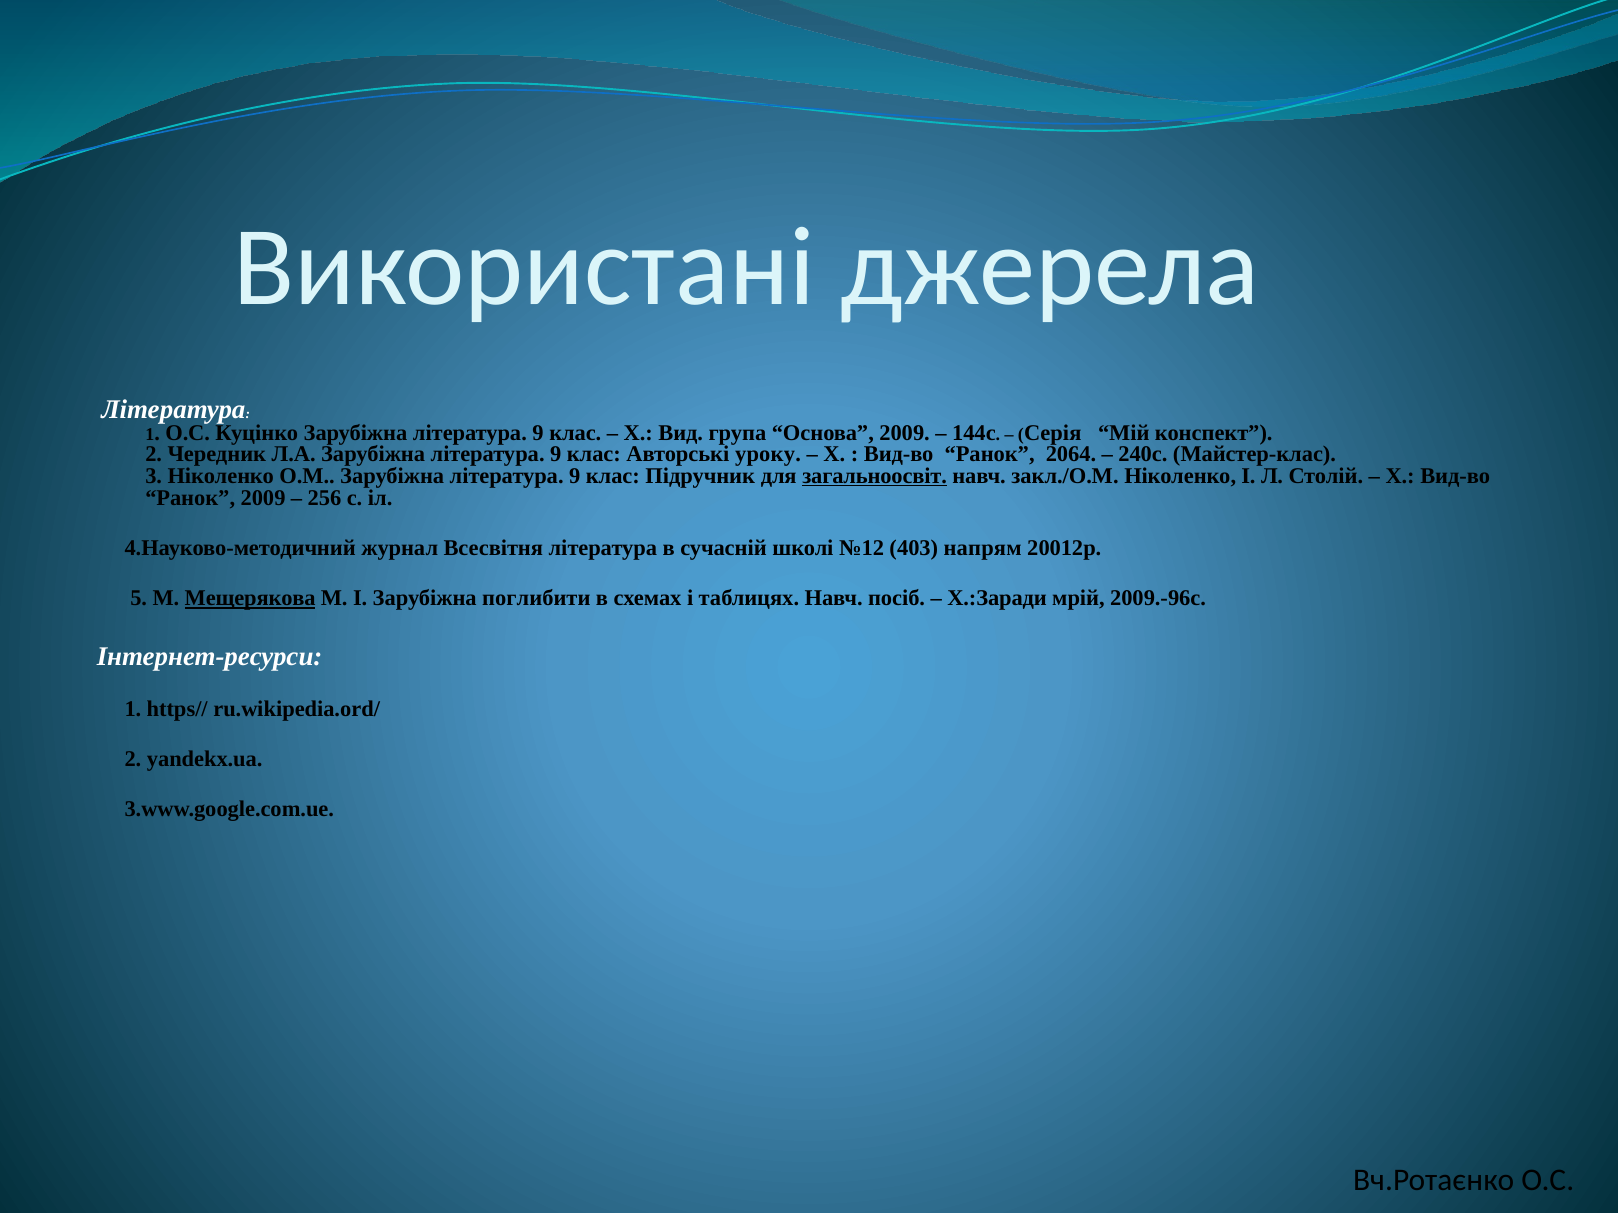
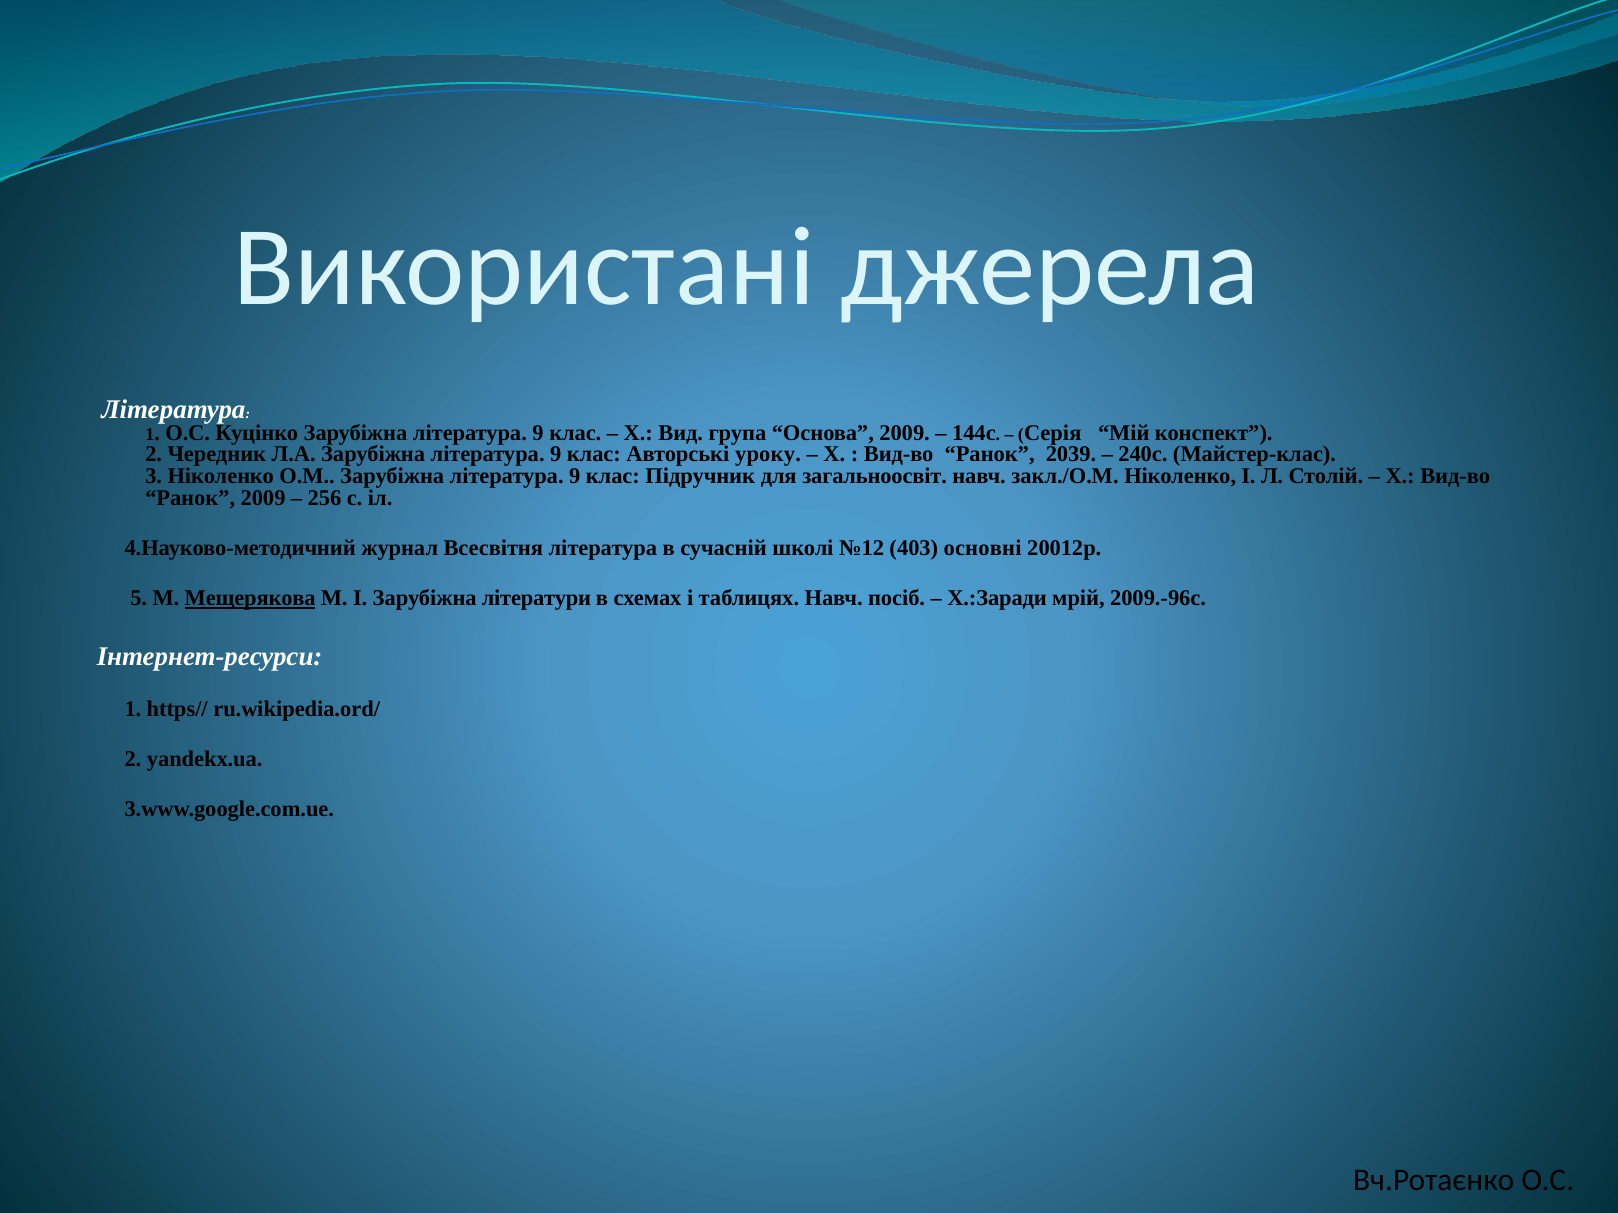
2064: 2064 -> 2039 (1071, 455)
загальноосвіт underline: present -> none (875, 476)
напрям: напрям -> основні (983, 548)
поглибити: поглибити -> літератури (536, 598)
